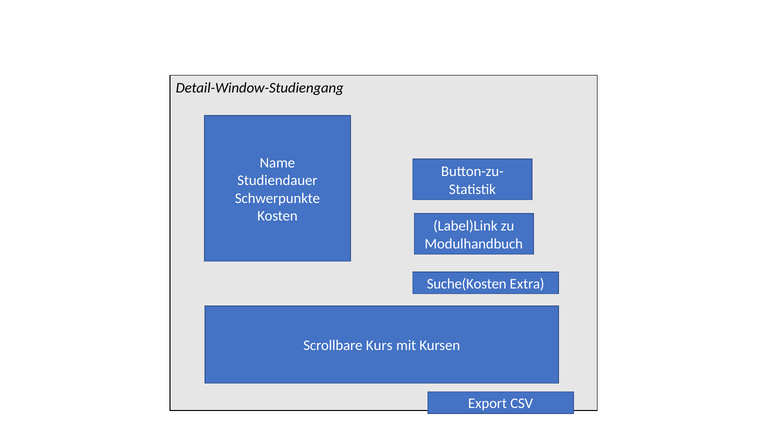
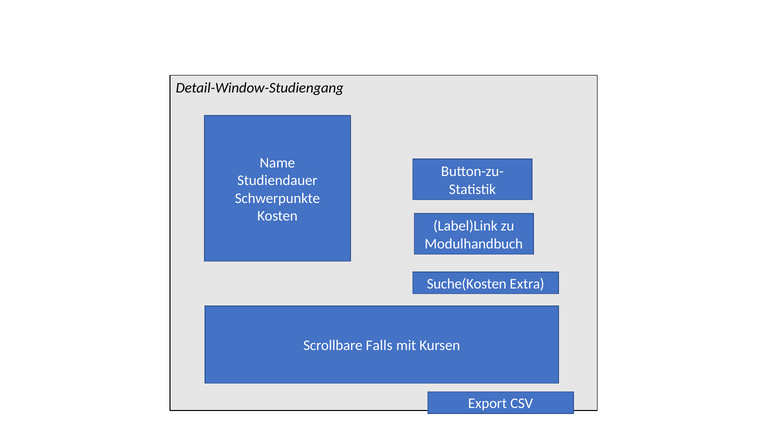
Kurs: Kurs -> Falls (379, 345)
